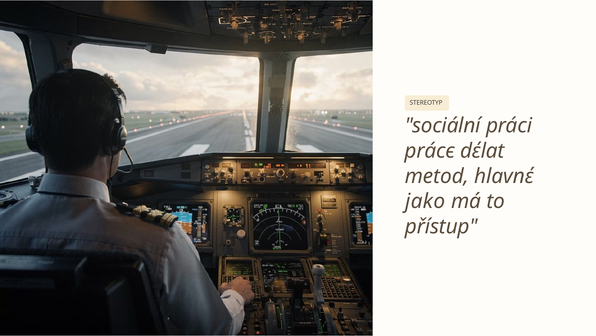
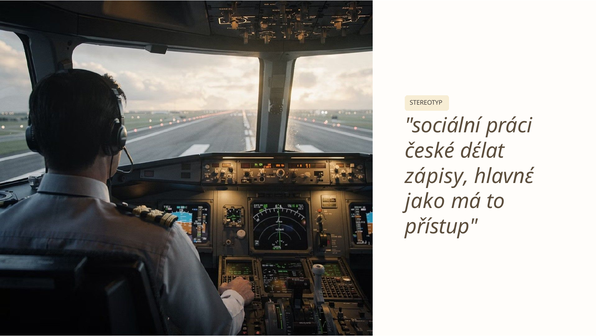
prácє: prácє -> české (430, 151)
metod: metod -> zápisy (437, 176)
